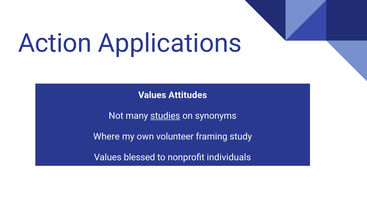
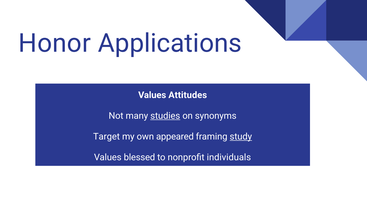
Action: Action -> Honor (55, 43)
Where: Where -> Target (106, 137)
volunteer: volunteer -> appeared (175, 137)
study underline: none -> present (241, 137)
